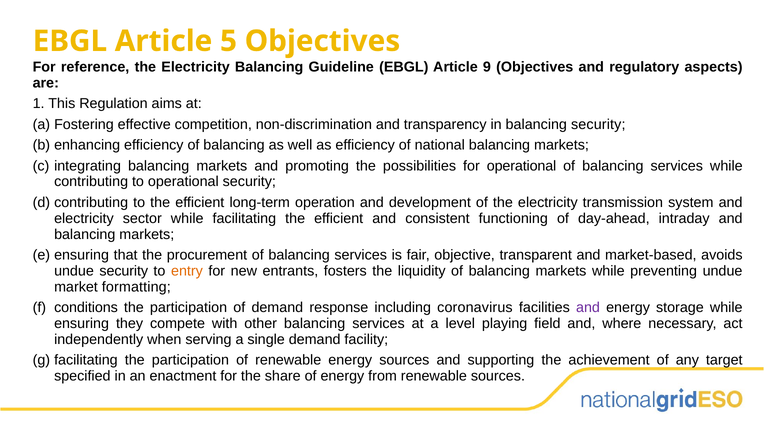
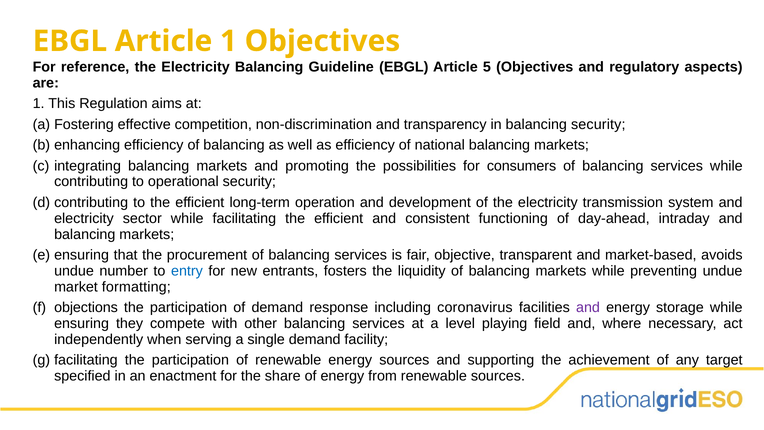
5: 5 -> 1 (228, 41)
9: 9 -> 5 (487, 67)
for operational: operational -> consumers (522, 166)
undue security: security -> number (124, 271)
entry colour: orange -> blue (187, 271)
conditions: conditions -> objections (86, 307)
